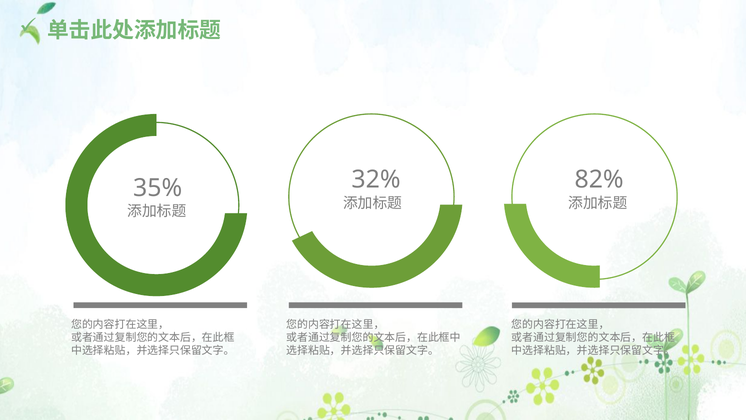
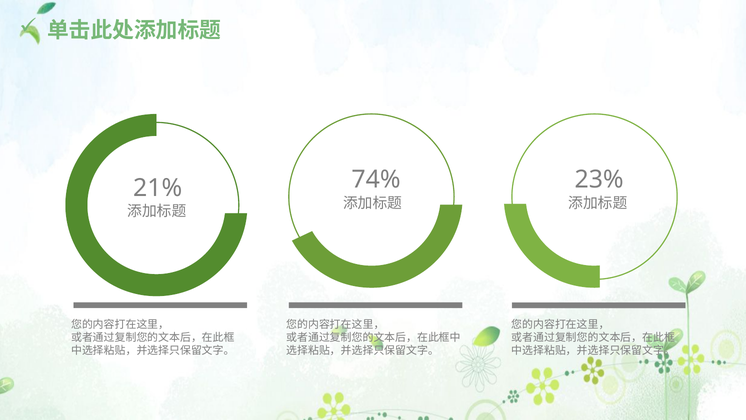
32%: 32% -> 74% (376, 179)
82%: 82% -> 23% (599, 179)
35%: 35% -> 21% (158, 188)
